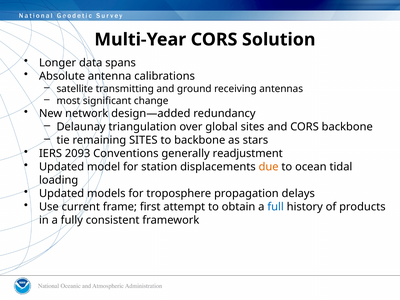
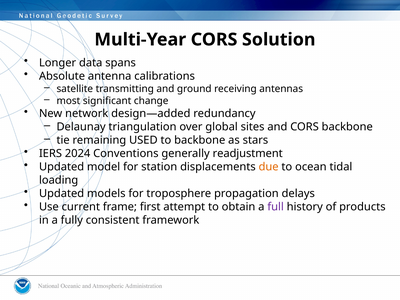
remaining SITES: SITES -> USED (143, 140)
2093: 2093 -> 2024 (78, 153)
full colour: blue -> purple (276, 207)
